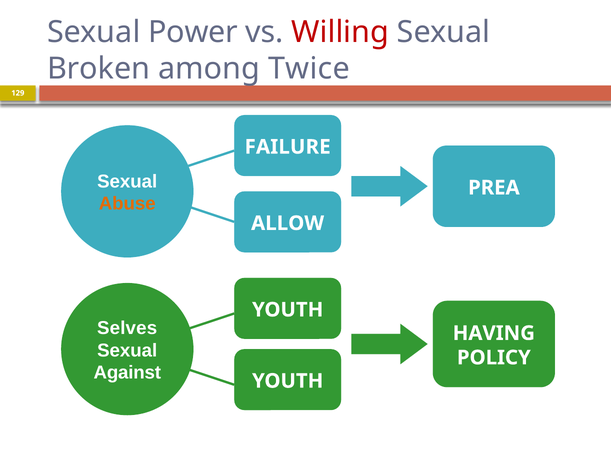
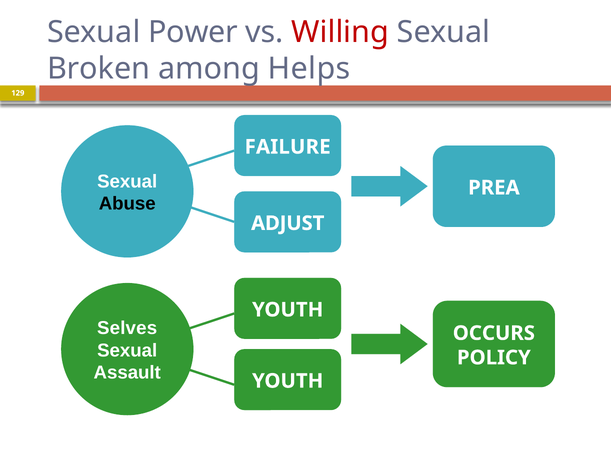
Twice: Twice -> Helps (309, 69)
Abuse colour: orange -> black (127, 204)
ALLOW: ALLOW -> ADJUST (288, 223)
HAVING: HAVING -> OCCURS (494, 333)
Against: Against -> Assault (127, 373)
